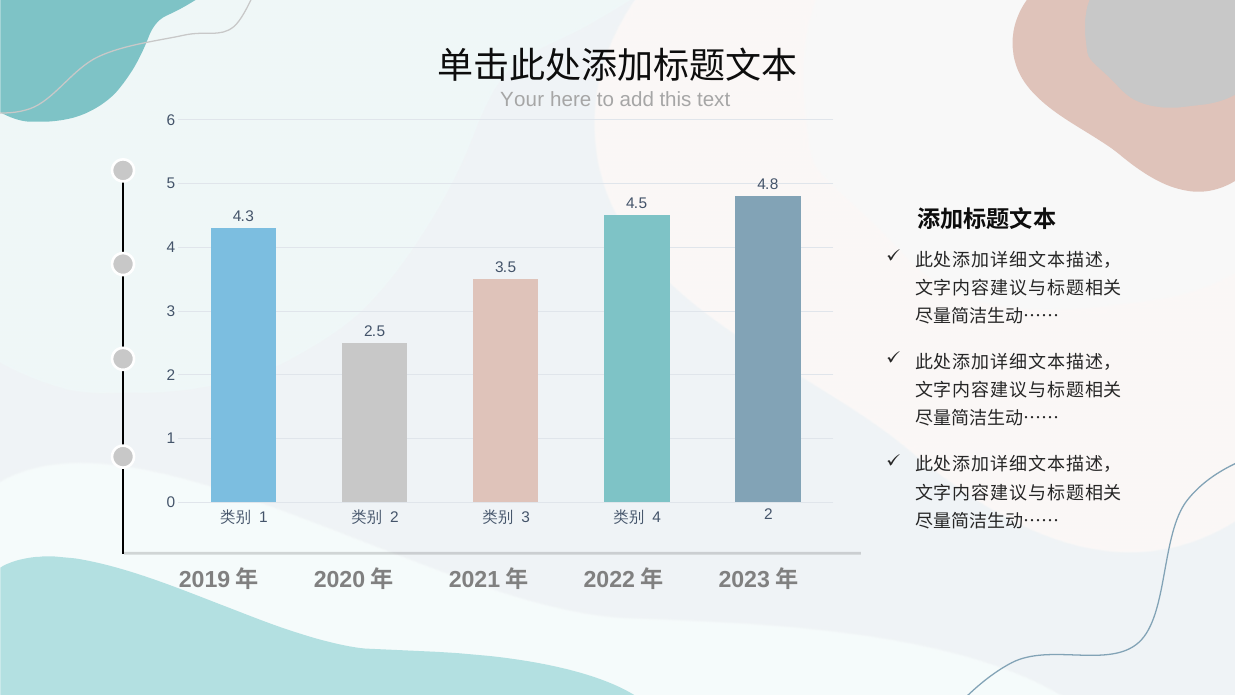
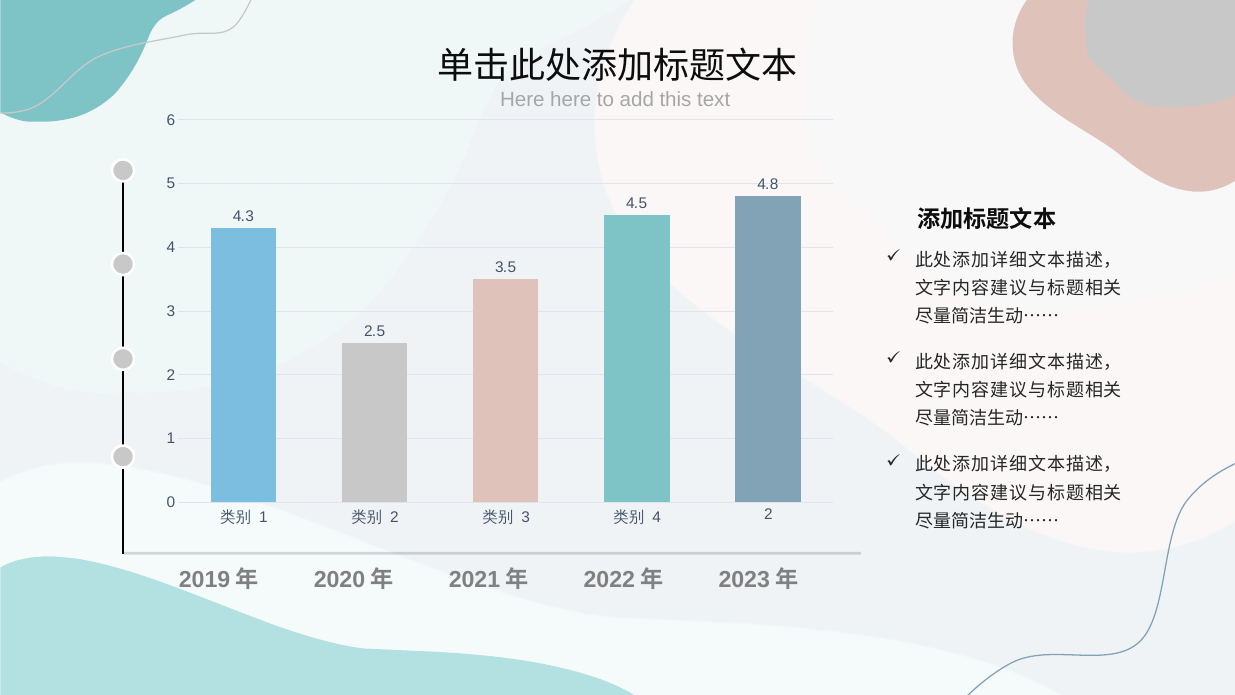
Your: Your -> Here (522, 99)
